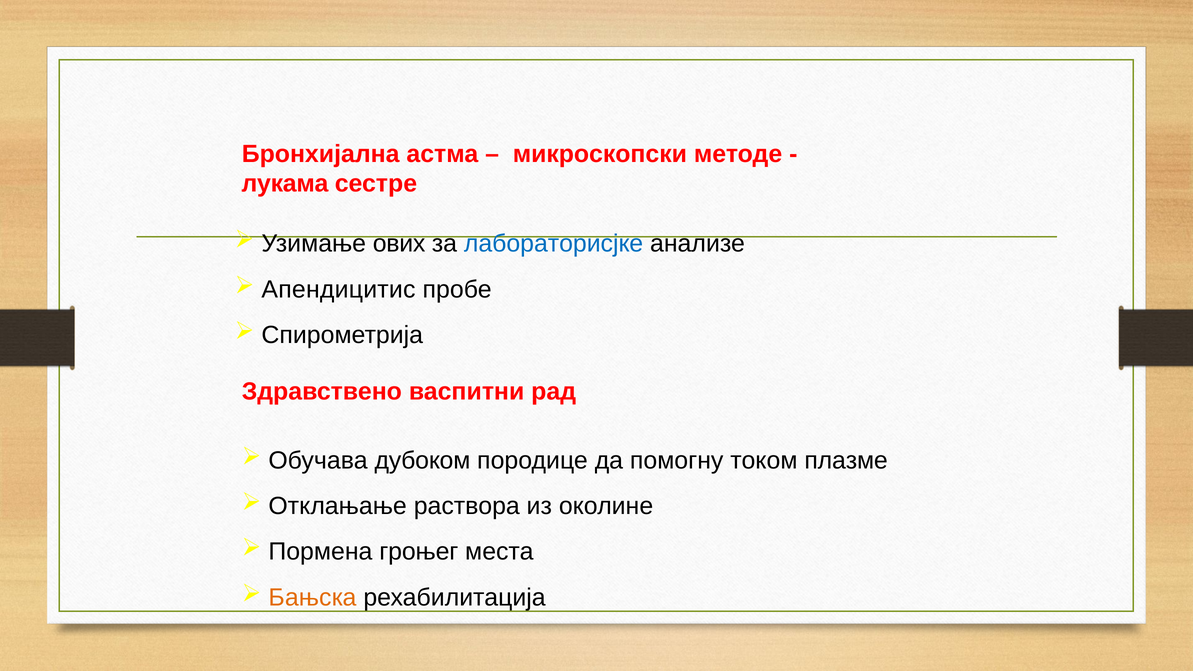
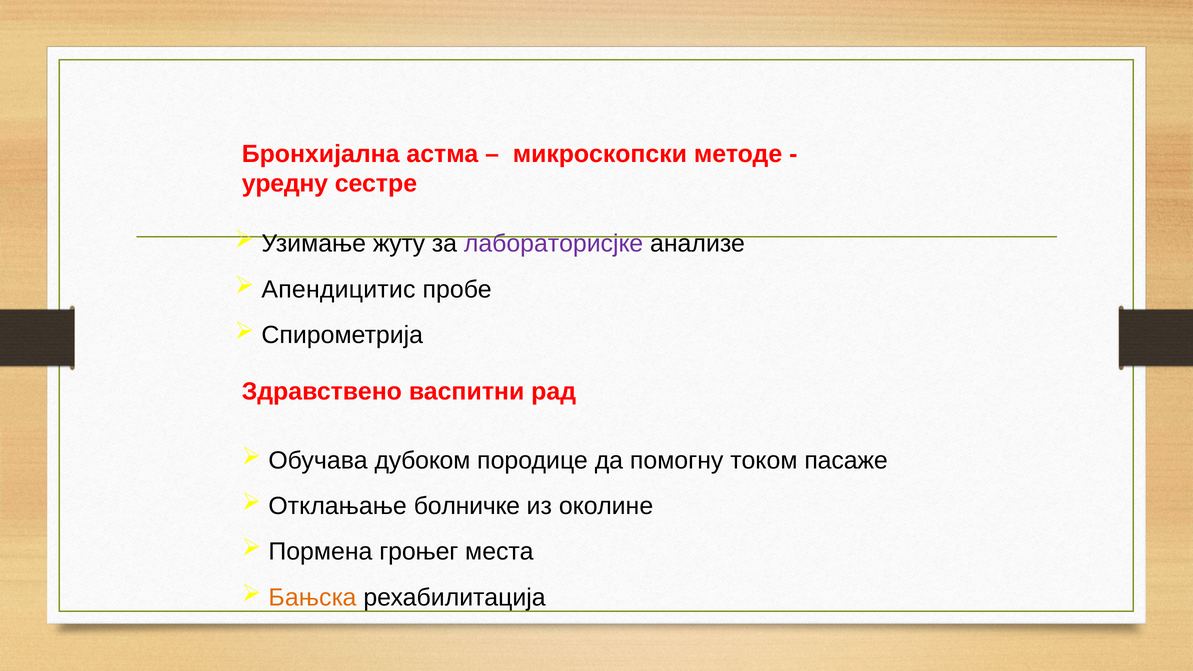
лукама: лукама -> уредну (285, 184)
ових: ових -> жуту (399, 244)
лабораторисјке colour: blue -> purple (554, 244)
плазме: плазме -> пасаже (846, 460)
раствора: раствора -> болничке (467, 506)
